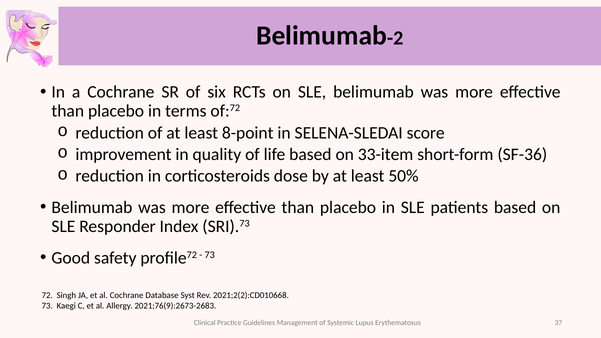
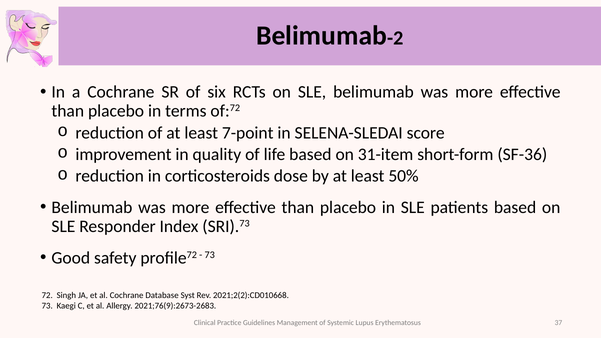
8-point: 8-point -> 7-point (248, 133)
33-item: 33-item -> 31-item (386, 155)
